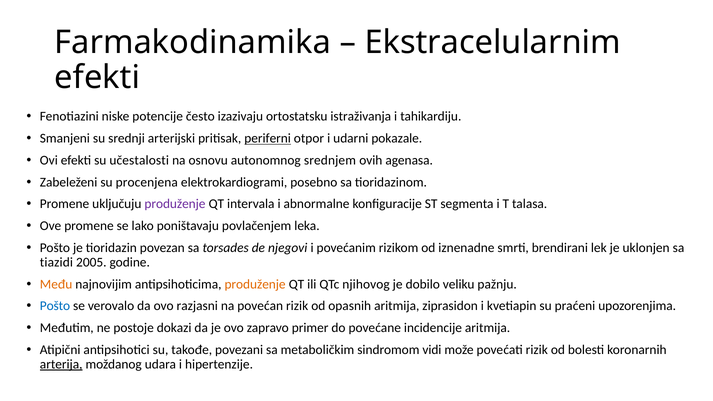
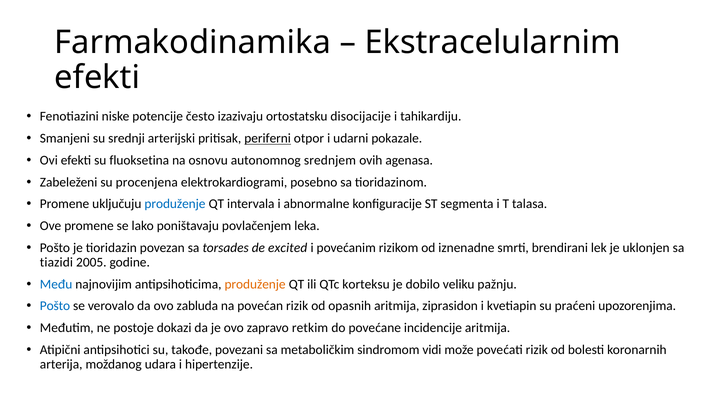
istraživanja: istraživanja -> disocijacije (361, 117)
učestalosti: učestalosti -> fluoksetina (139, 160)
produženje colour: purple -> blue (175, 204)
njegovi: njegovi -> excited (288, 248)
Među colour: orange -> blue (56, 284)
njihovog: njihovog -> korteksu (366, 284)
razjasni: razjasni -> zabluda (197, 306)
primer: primer -> retkim (310, 328)
arterija underline: present -> none (61, 364)
